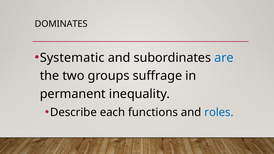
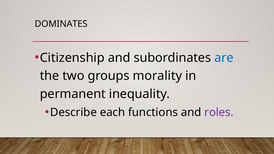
Systematic: Systematic -> Citizenship (72, 58)
suffrage: suffrage -> morality (157, 76)
roles colour: blue -> purple (219, 112)
